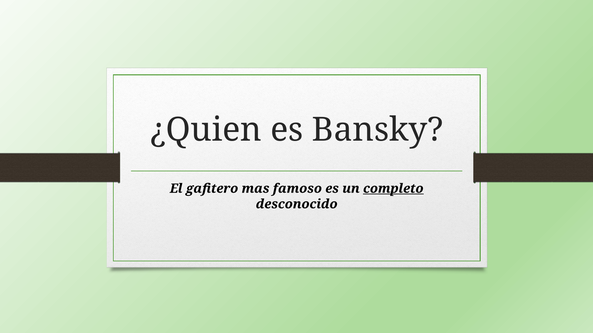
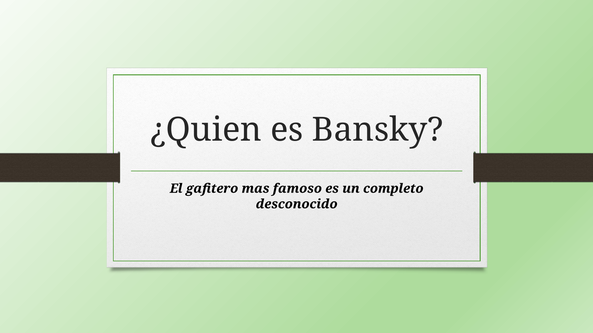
completo underline: present -> none (393, 189)
